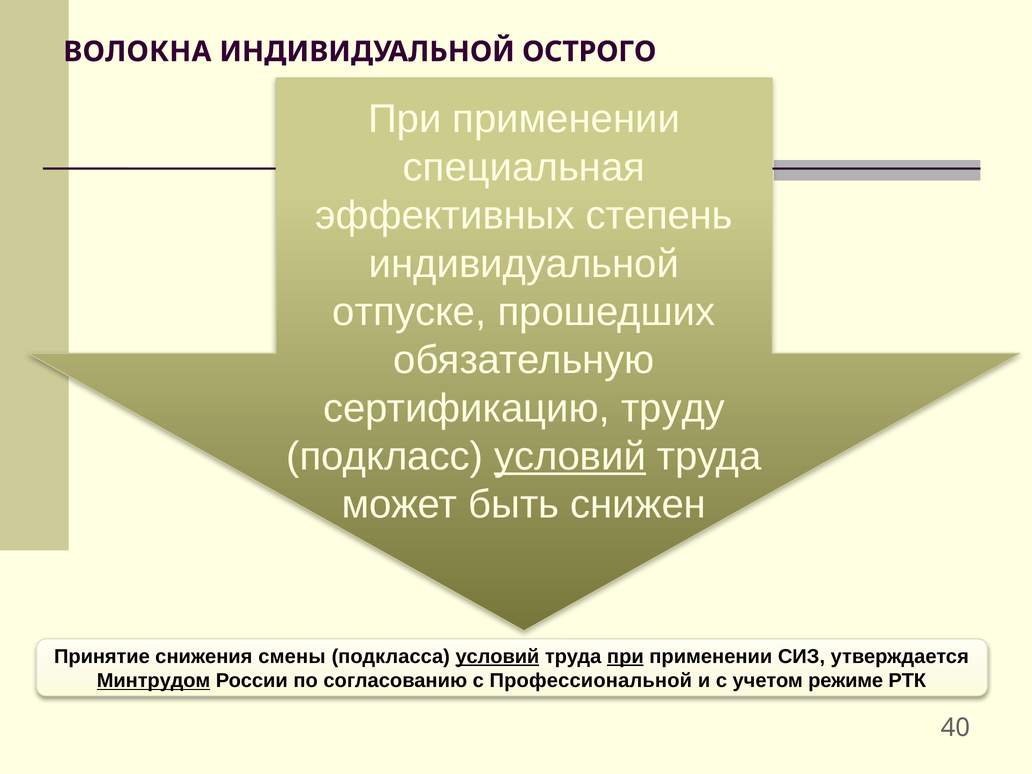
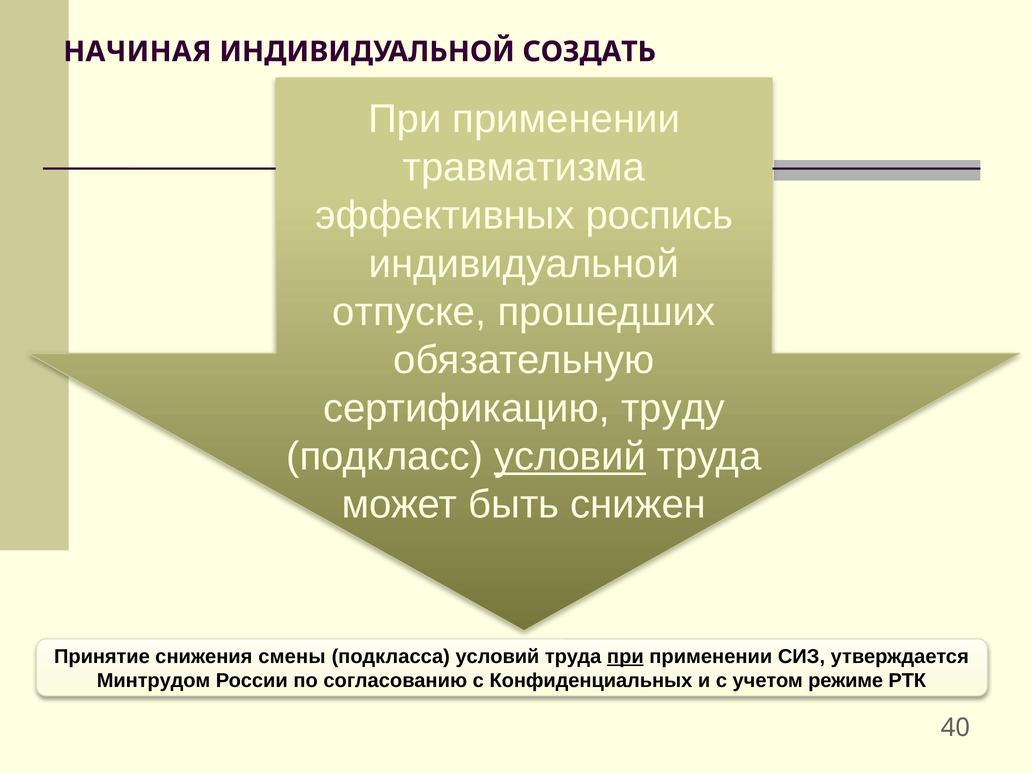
ВОЛОКНА: ВОЛОКНА -> НАЧИНАЯ (137, 52)
ОСТРОГО: ОСТРОГО -> СОЗДАТЬ (589, 52)
специальная: специальная -> травматизма (524, 167)
степень: степень -> роспись (660, 216)
условий underline: present -> none (497, 657)
Минтрудом underline: present -> none (154, 681)
Профессиональной: Профессиональной -> Конфиденциальных (591, 681)
